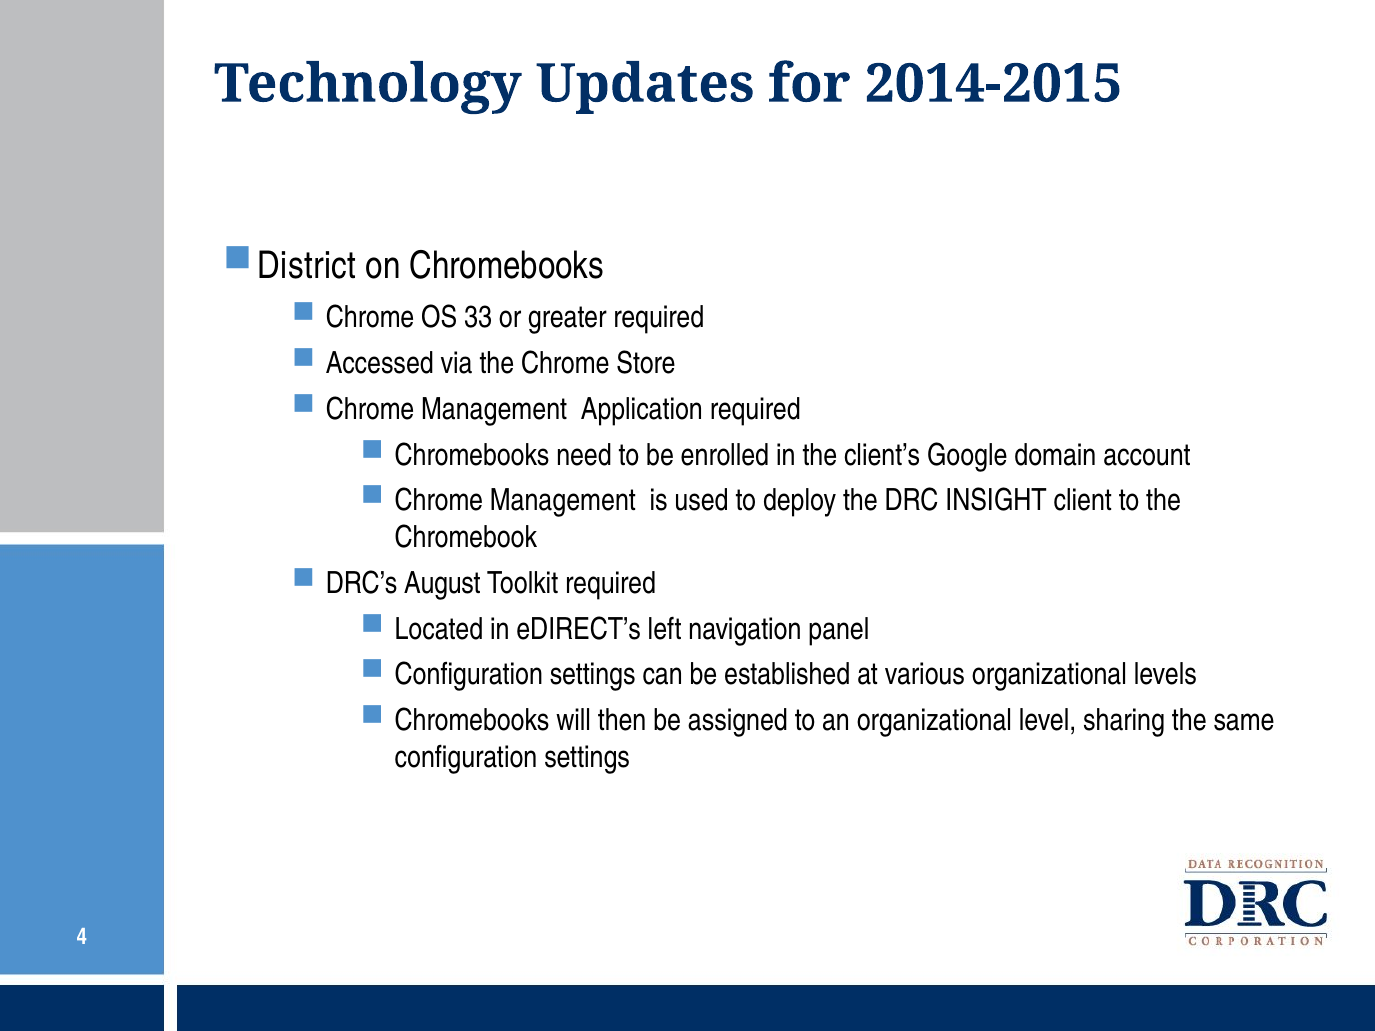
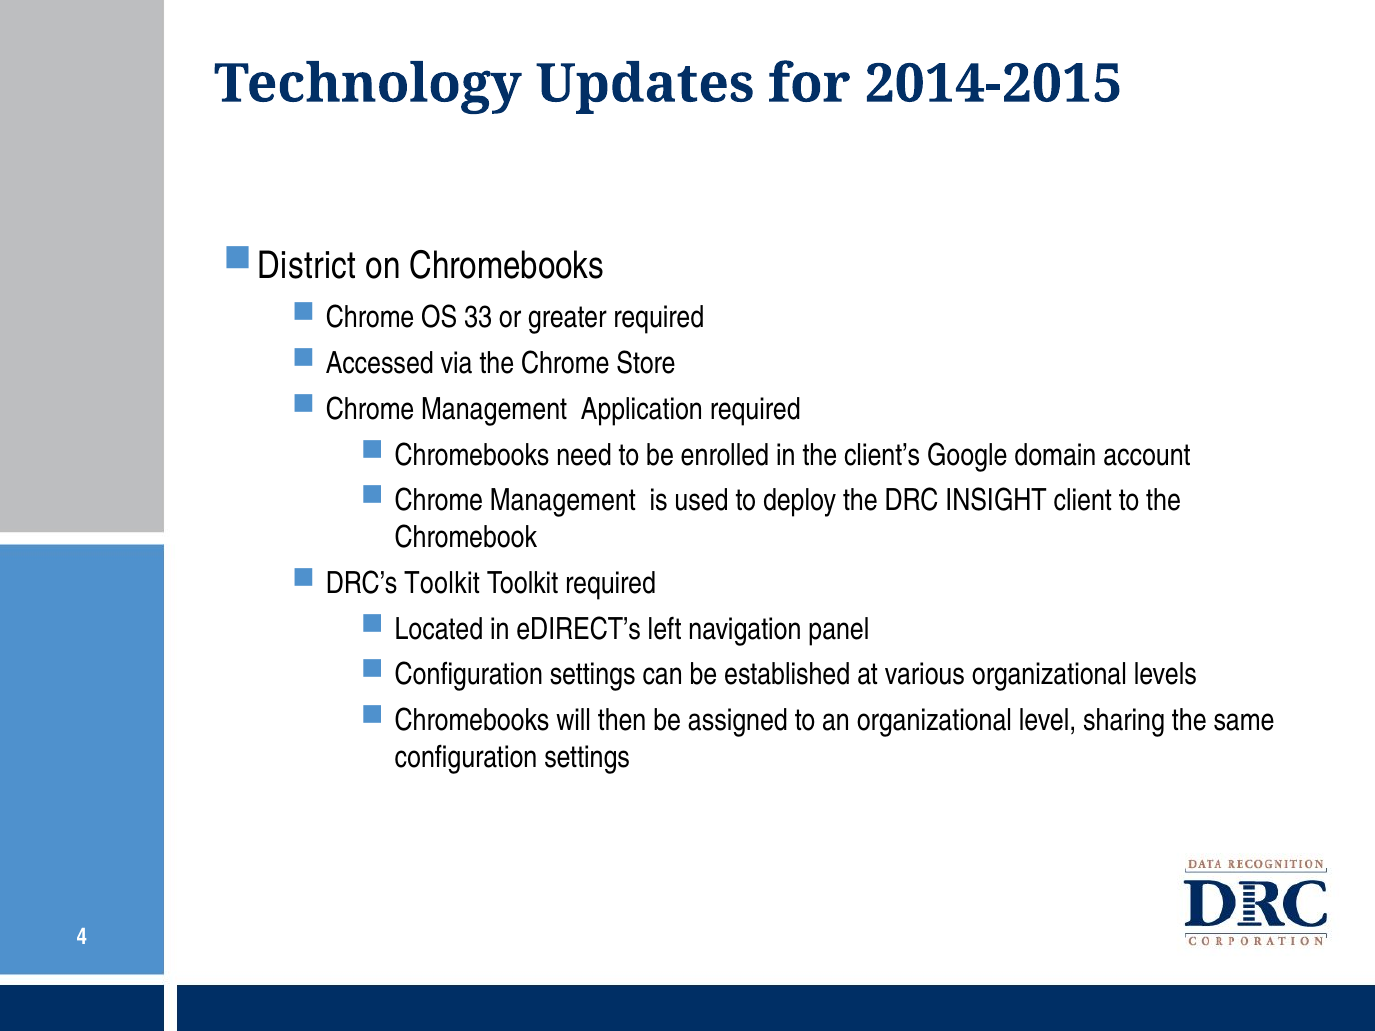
DRC’s August: August -> Toolkit (442, 583)
